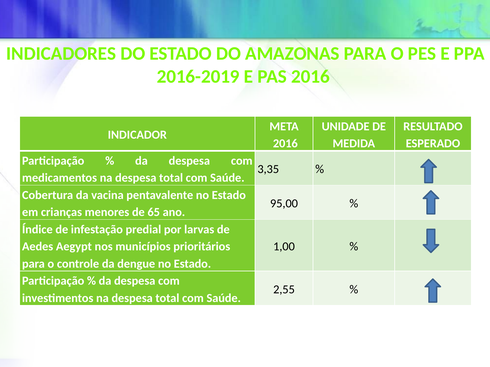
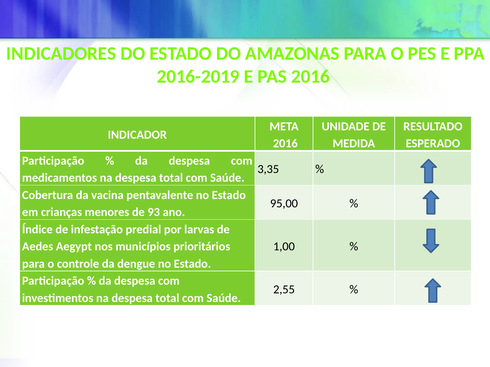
65: 65 -> 93 (154, 212)
